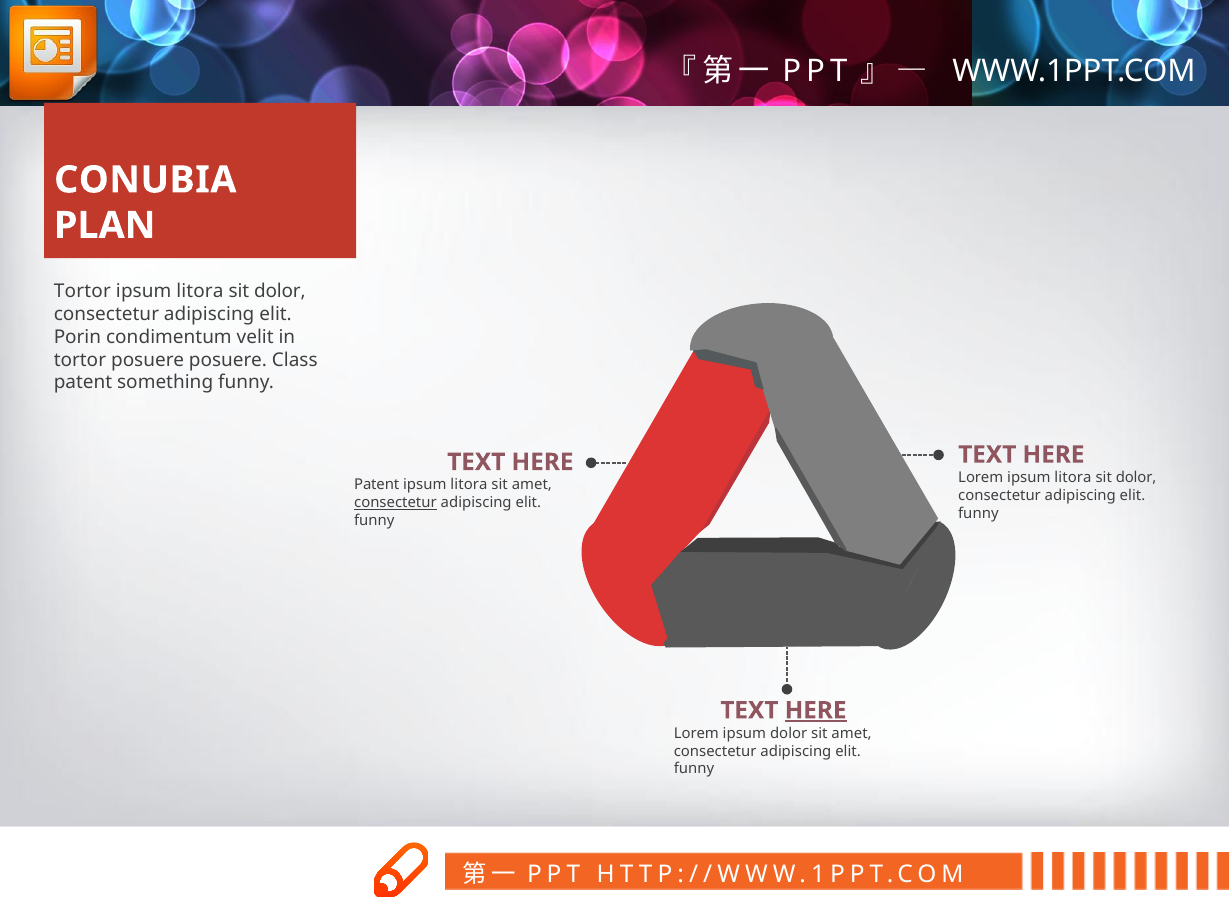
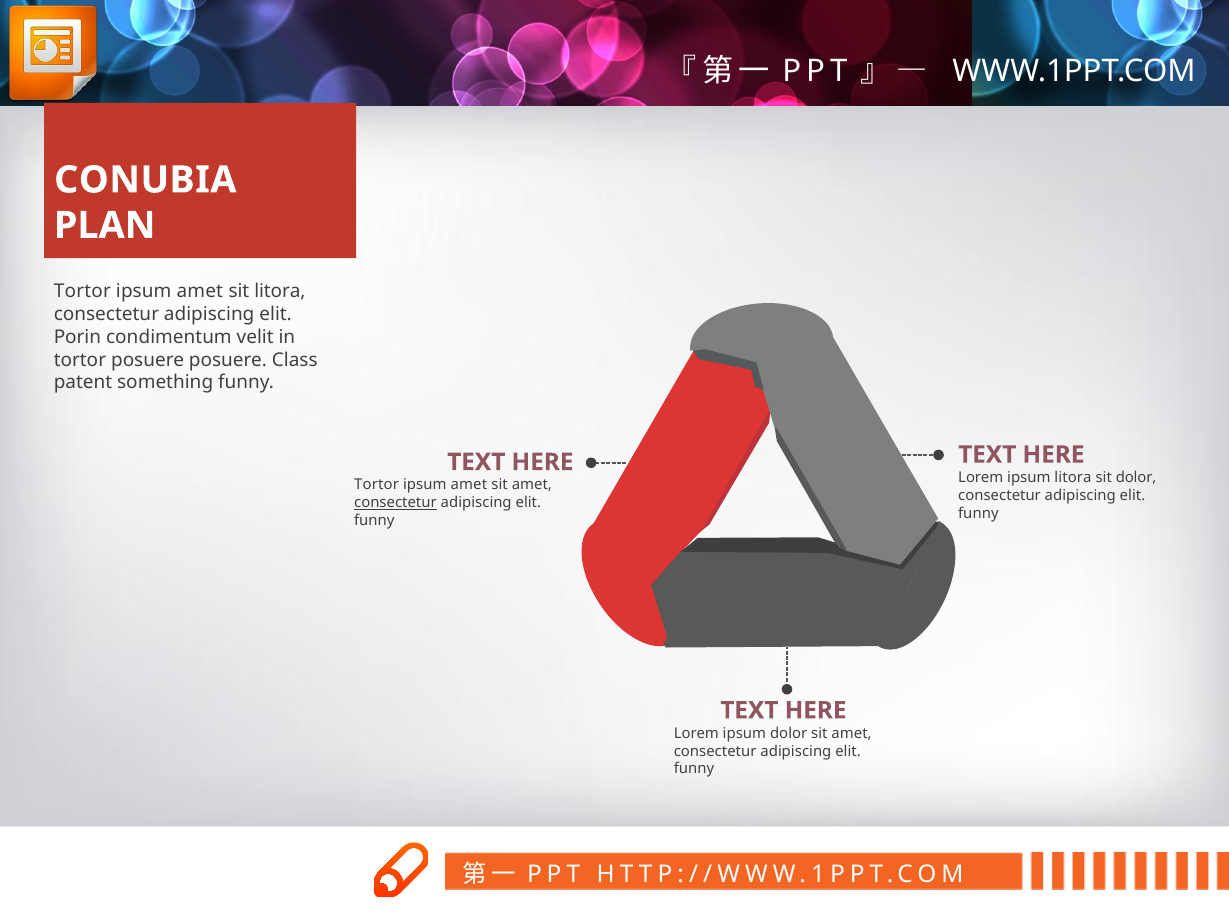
litora: litora -> amet (200, 292)
dolor: dolor -> litora (280, 292)
Patent: Patent -> Tortor (377, 485)
litora: litora -> amet (469, 485)
HERE underline: present -> none (816, 711)
